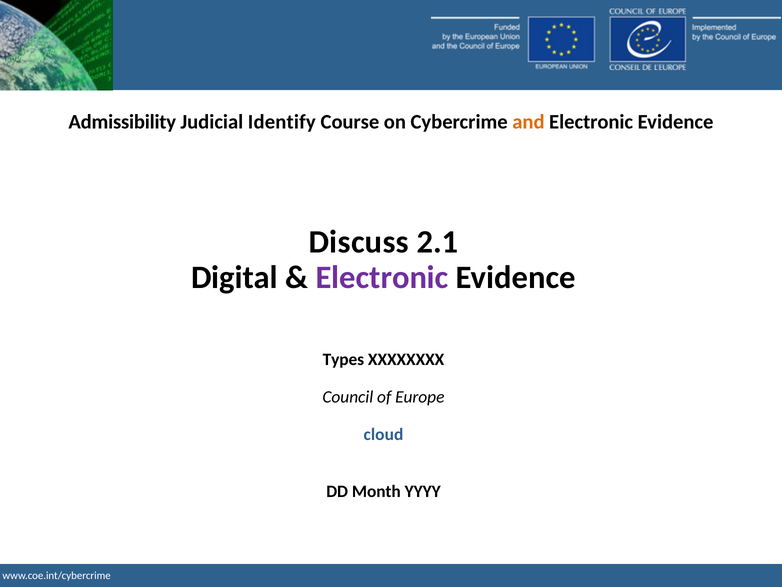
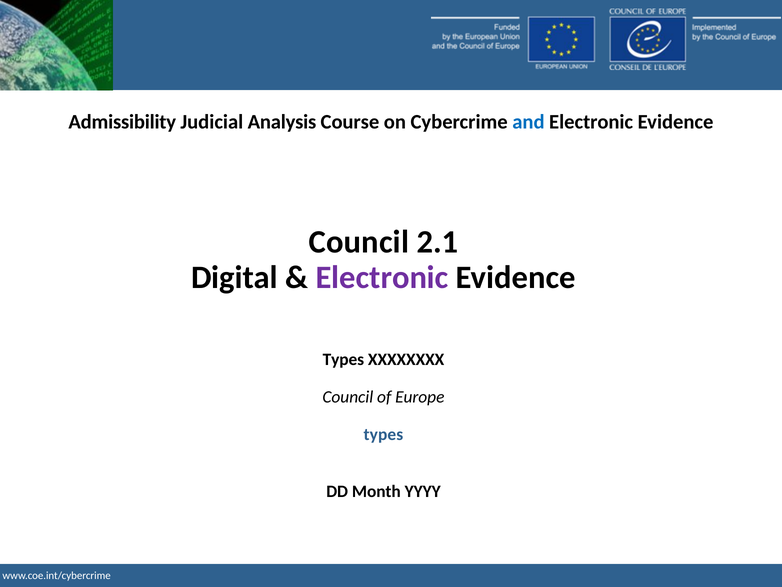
Identify: Identify -> Analysis (282, 122)
and colour: orange -> blue (528, 122)
Discuss: Discuss -> Council (359, 242)
cloud: cloud -> types (383, 434)
